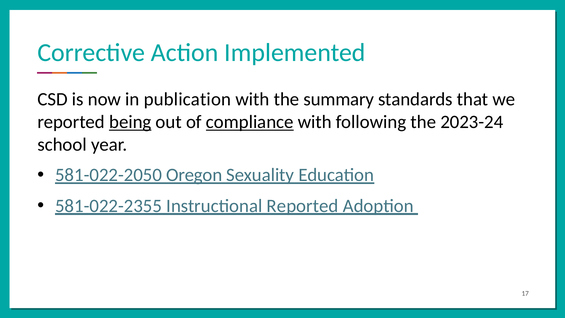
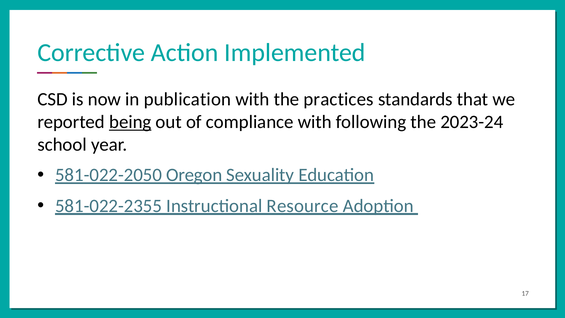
summary: summary -> practices (339, 99)
compliance underline: present -> none (250, 122)
Instructional Reported: Reported -> Resource (303, 206)
